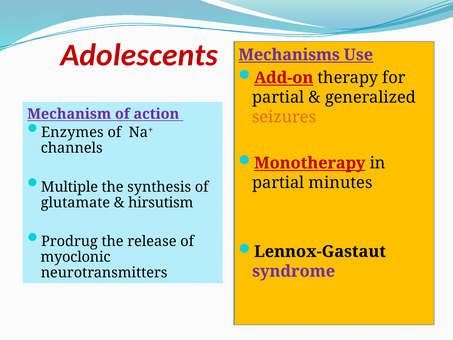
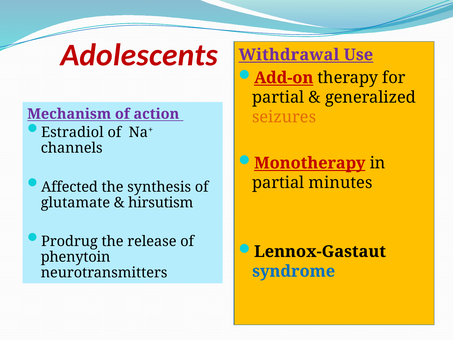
Mechanisms: Mechanisms -> Withdrawal (289, 55)
Enzymes: Enzymes -> Estradiol (72, 132)
Multiple: Multiple -> Affected (69, 187)
myoclonic: myoclonic -> phenytoin (76, 257)
syndrome colour: purple -> blue (294, 271)
